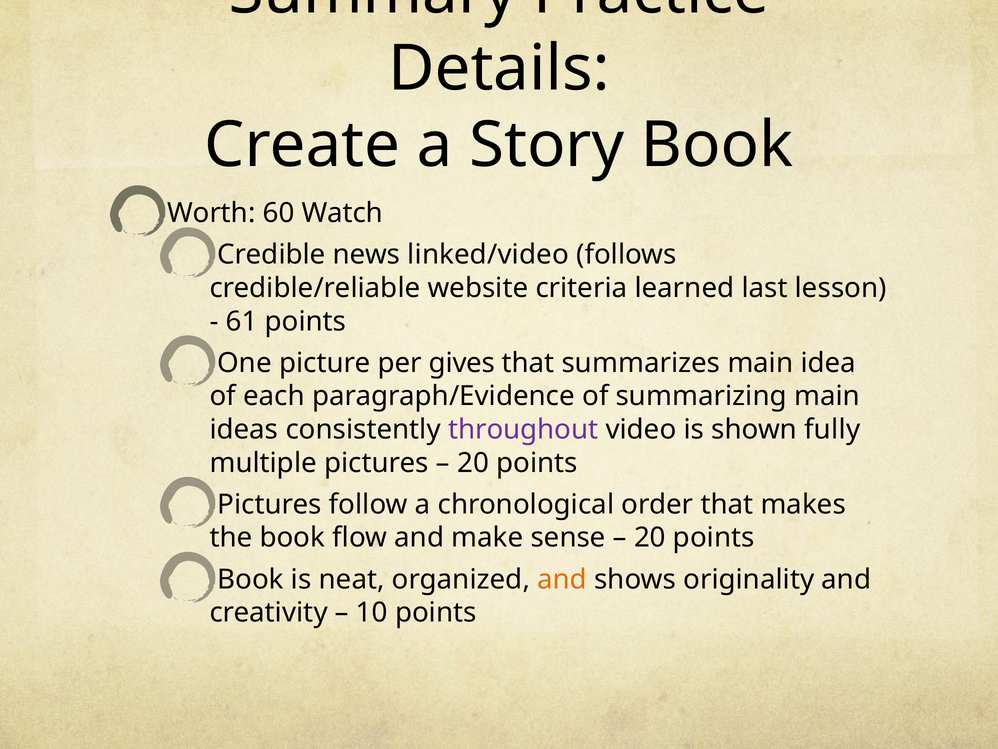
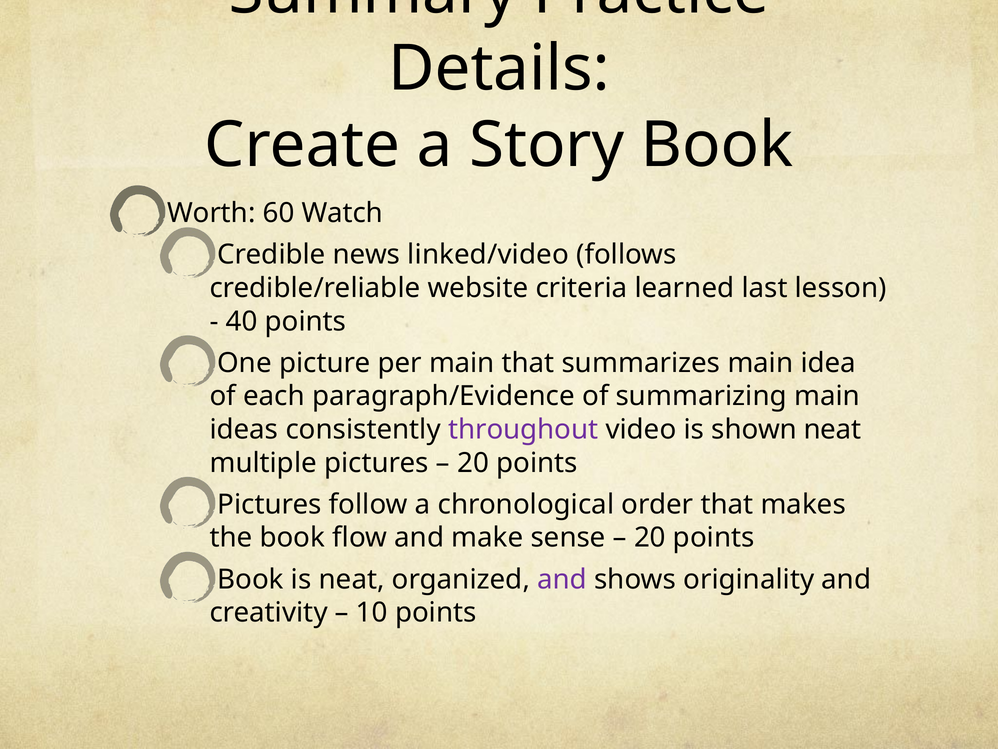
61: 61 -> 40 (242, 321)
per gives: gives -> main (462, 363)
shown fully: fully -> neat (832, 429)
and colour: orange -> purple (562, 579)
